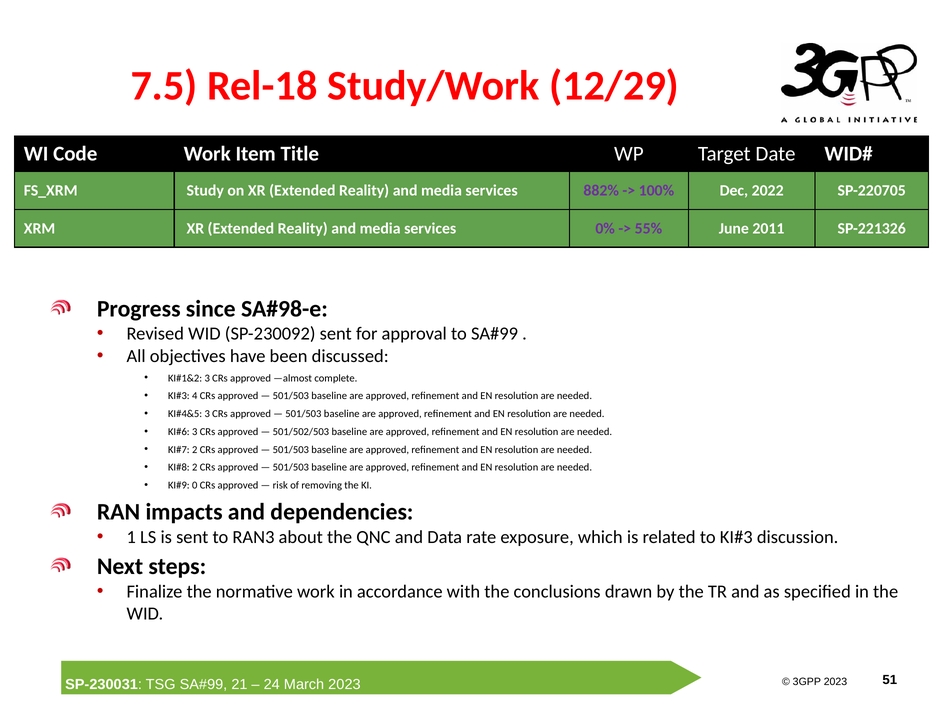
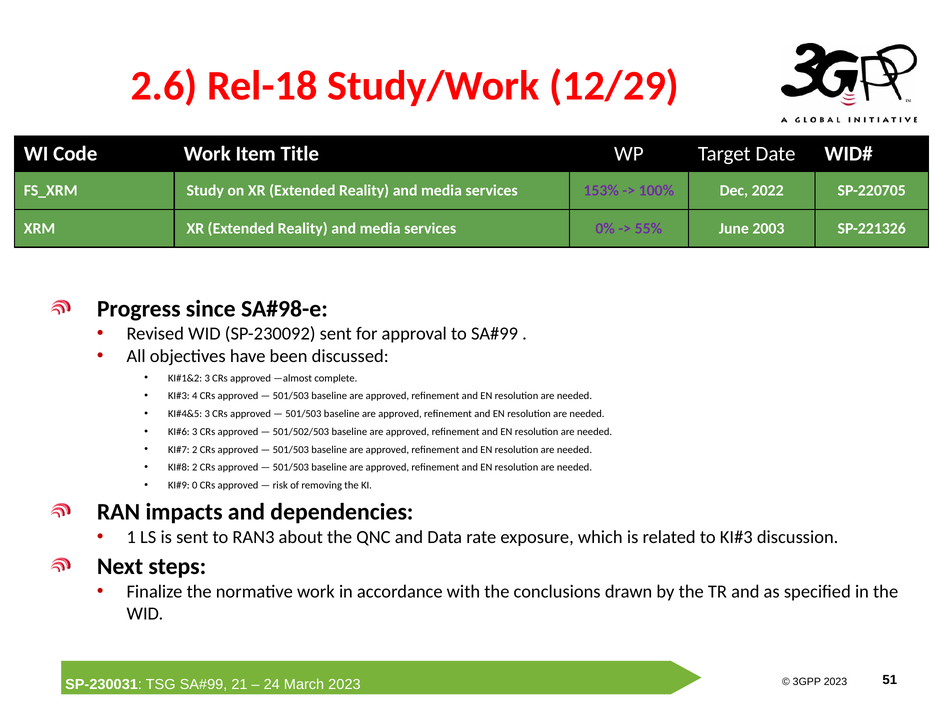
7.5: 7.5 -> 2.6 (164, 86)
882%: 882% -> 153% (601, 191)
2011: 2011 -> 2003 (768, 229)
